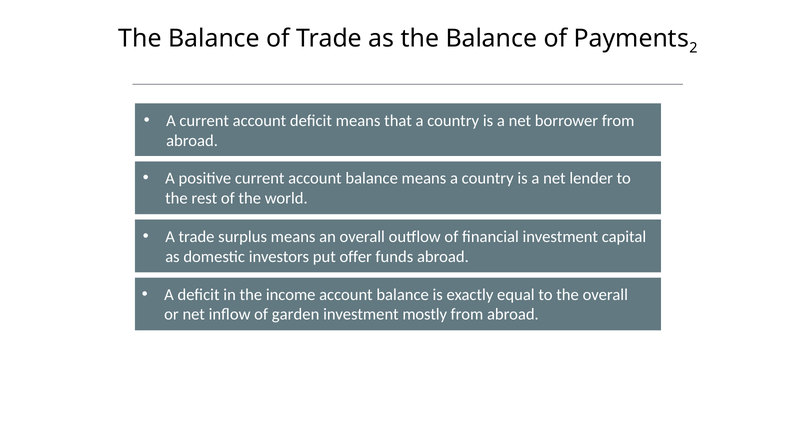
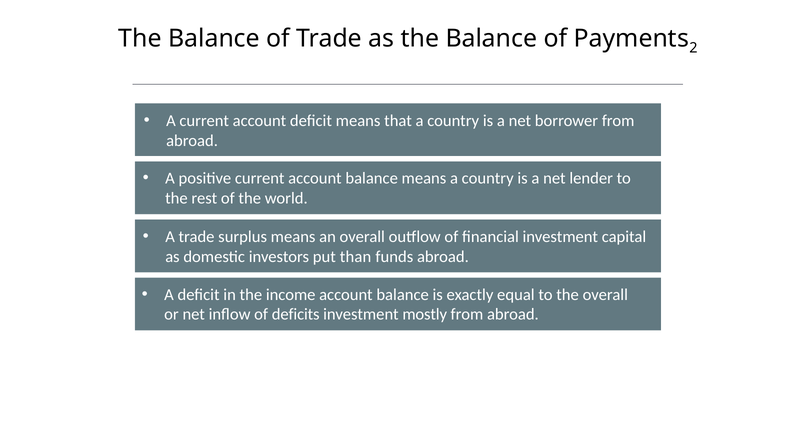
offer: offer -> than (356, 256)
garden: garden -> deficits (296, 314)
